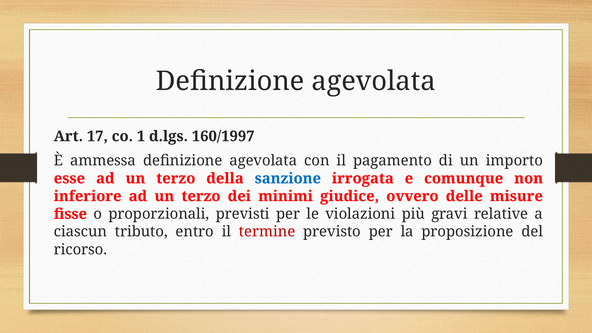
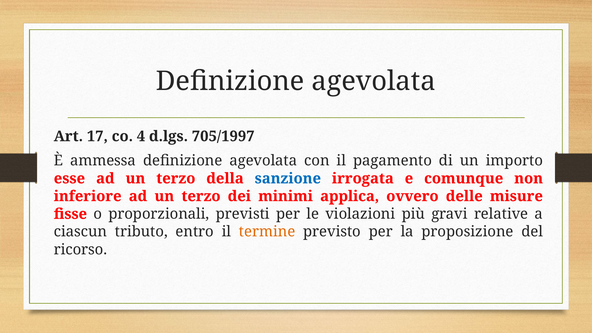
1: 1 -> 4 (141, 136)
160/1997: 160/1997 -> 705/1997 (223, 136)
giudice: giudice -> applica (350, 196)
termine colour: red -> orange (267, 232)
